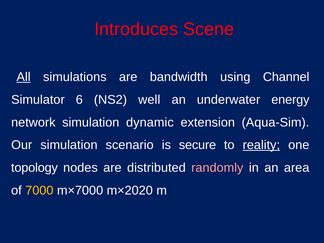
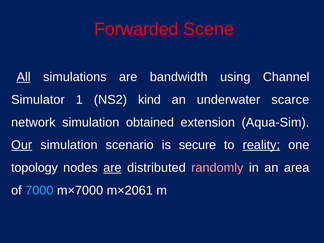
Introduces: Introduces -> Forwarded (136, 29)
6: 6 -> 1 (79, 100)
well: well -> kind (149, 100)
energy: energy -> scarce (290, 100)
dynamic: dynamic -> obtained (150, 122)
Our underline: none -> present (22, 145)
are underline: none -> present (112, 168)
7000 colour: yellow -> light blue (39, 190)
m×2020: m×2020 -> m×2061 (130, 190)
